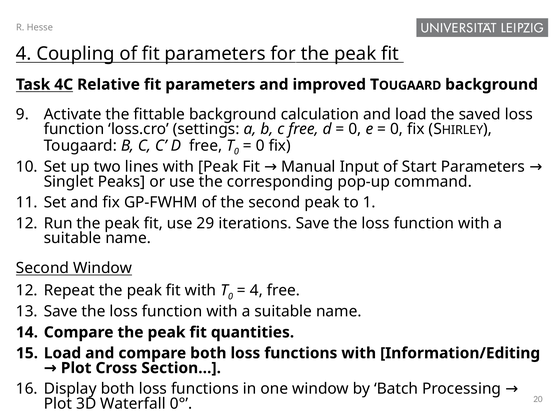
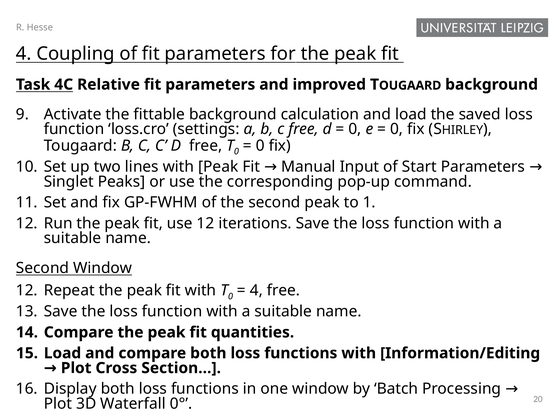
use 29: 29 -> 12 (206, 223)
